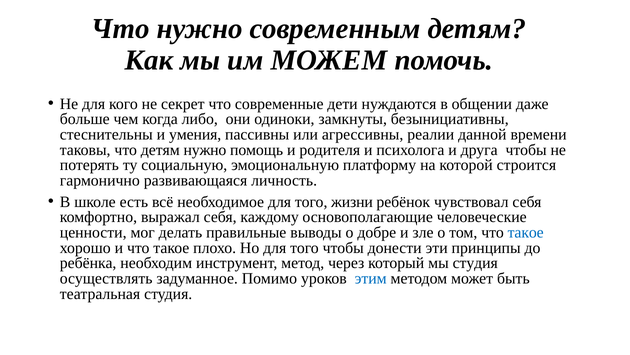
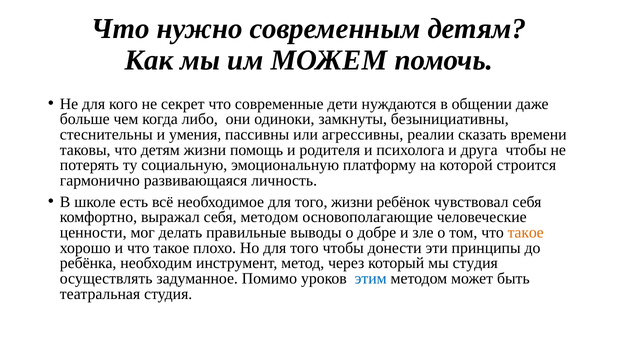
данной: данной -> сказать (482, 134)
детям нужно: нужно -> жизни (205, 150)
себя каждому: каждому -> методом (270, 217)
такое colour: blue -> orange (526, 232)
